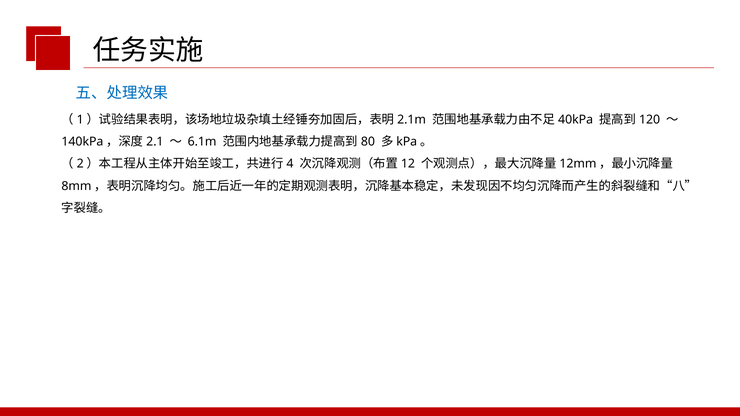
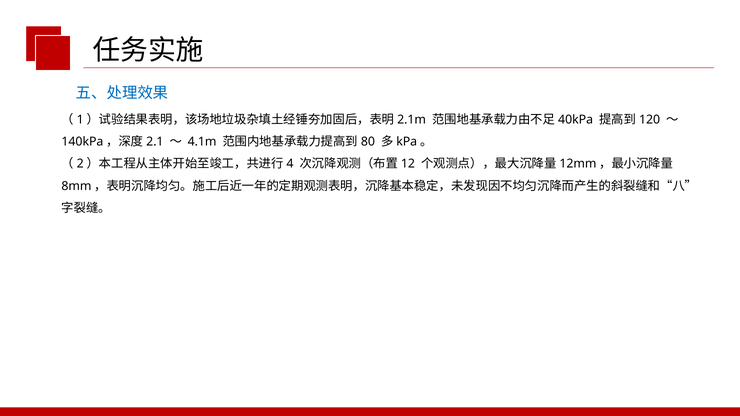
6.1m: 6.1m -> 4.1m (202, 142)
